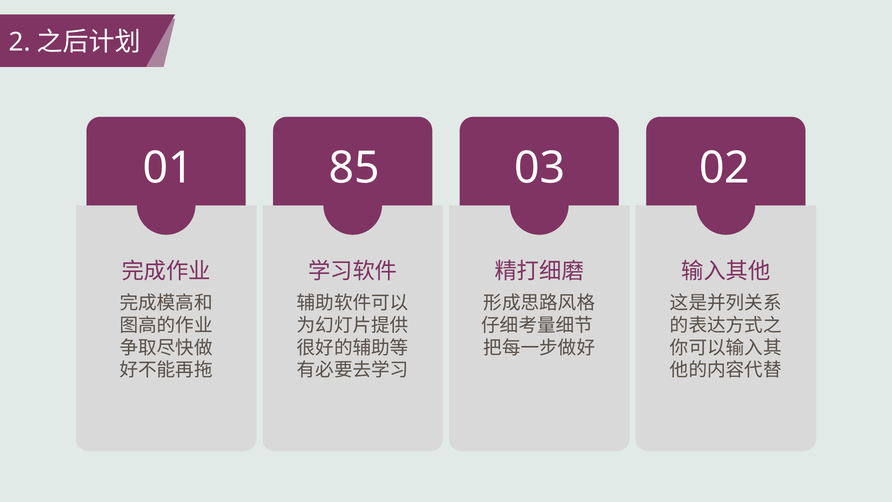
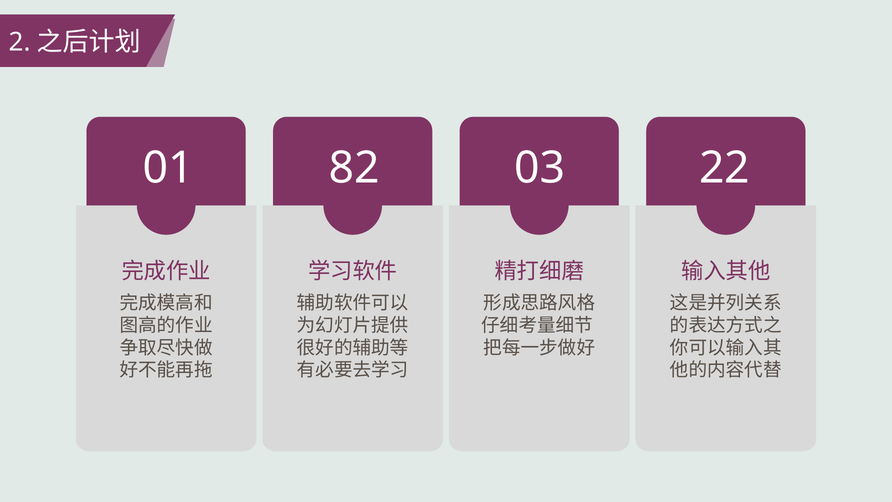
85: 85 -> 82 (354, 168)
02: 02 -> 22 (725, 168)
